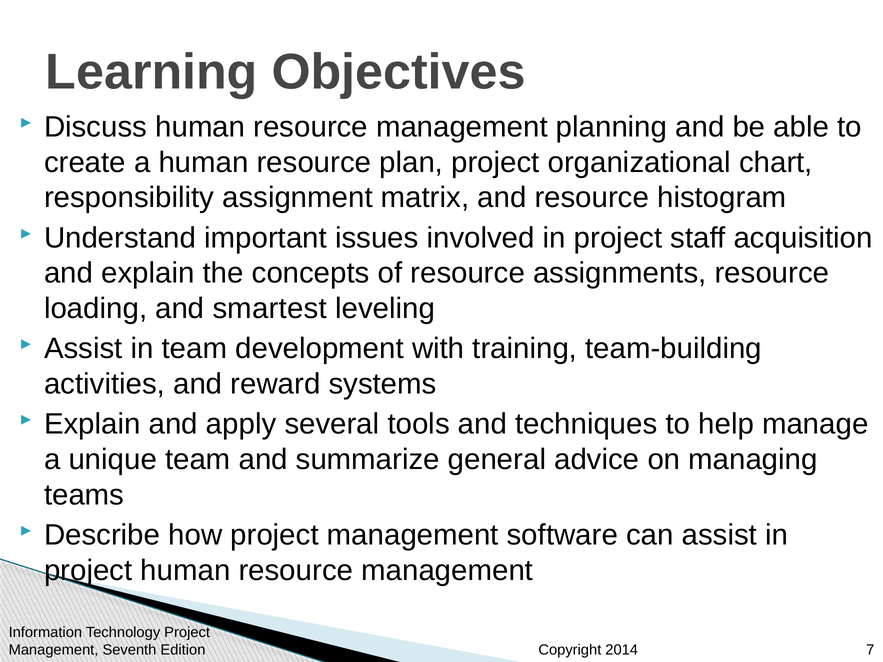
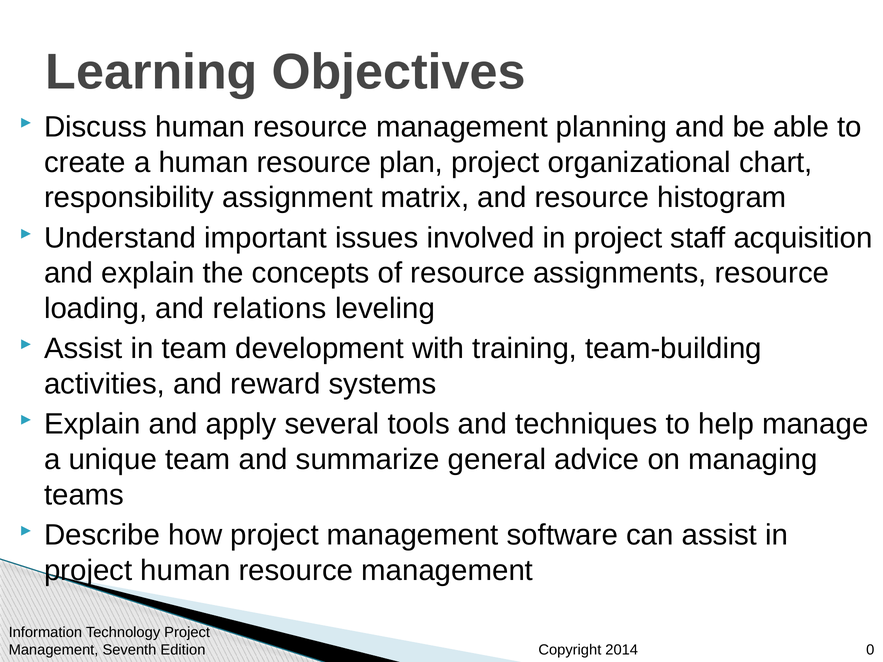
smartest: smartest -> relations (270, 309)
7: 7 -> 0 (870, 650)
